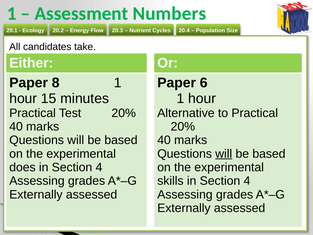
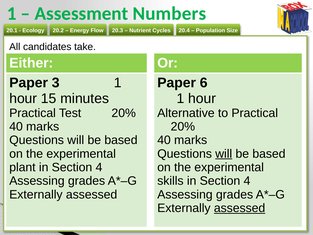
8: 8 -> 3 (56, 83)
does: does -> plant (22, 167)
assessed underline: none -> present (240, 208)
